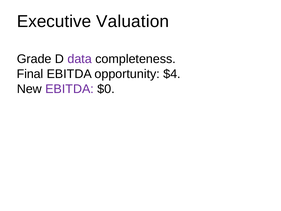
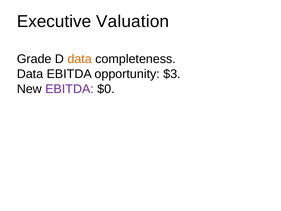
data colour: purple -> orange (80, 59)
Final: Final -> Data (30, 74)
$4: $4 -> $3 (172, 74)
